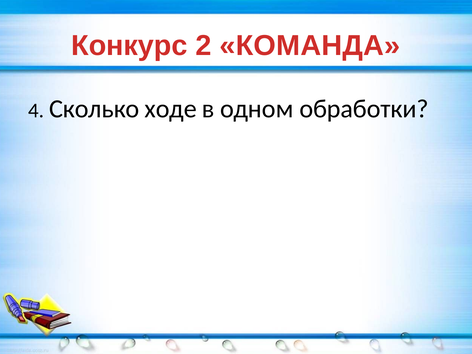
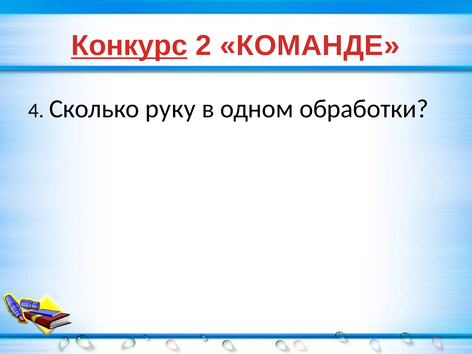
Конкурс underline: none -> present (129, 46)
КОМАНДА: КОМАНДА -> КОМАНДЕ (310, 46)
ходе: ходе -> руку (170, 109)
